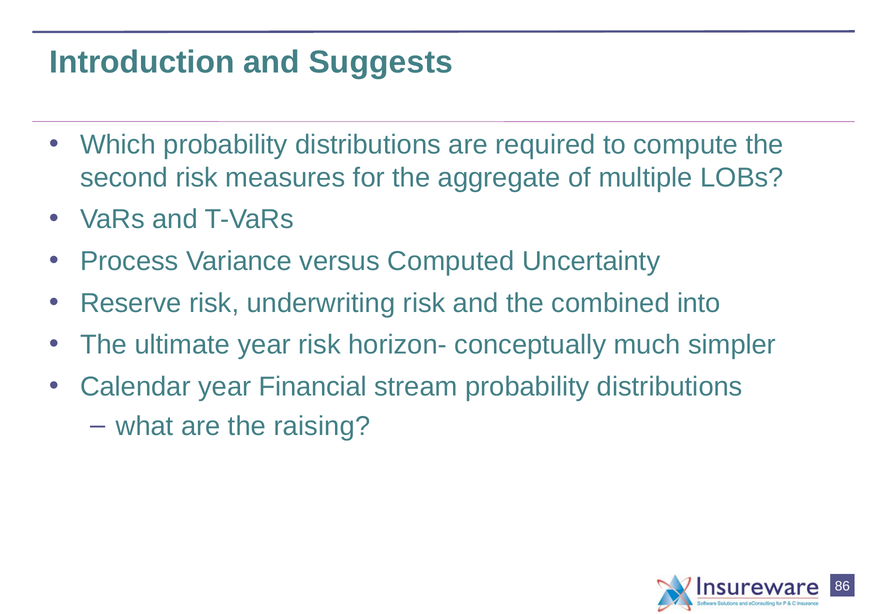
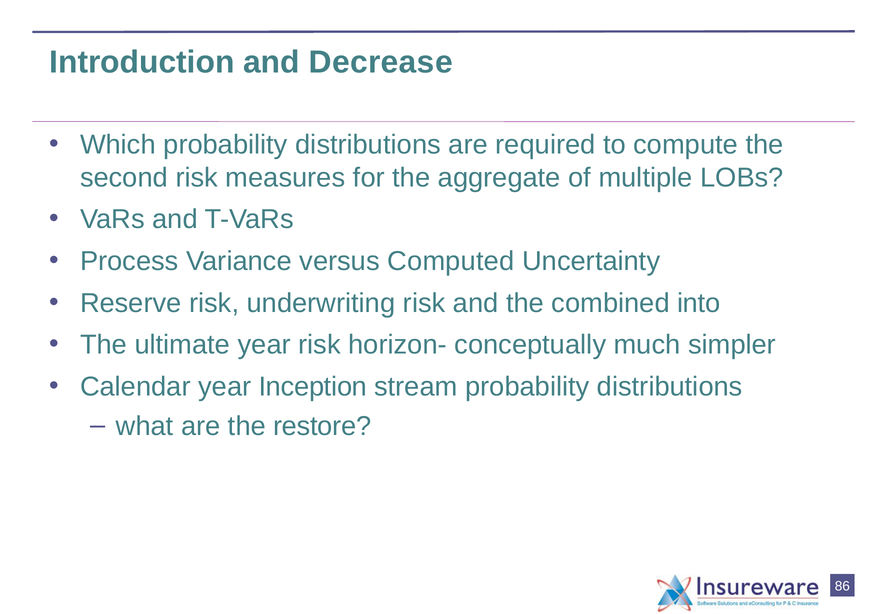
Suggests: Suggests -> Decrease (381, 62)
Financial: Financial -> Inception (313, 387)
raising: raising -> restore (322, 426)
